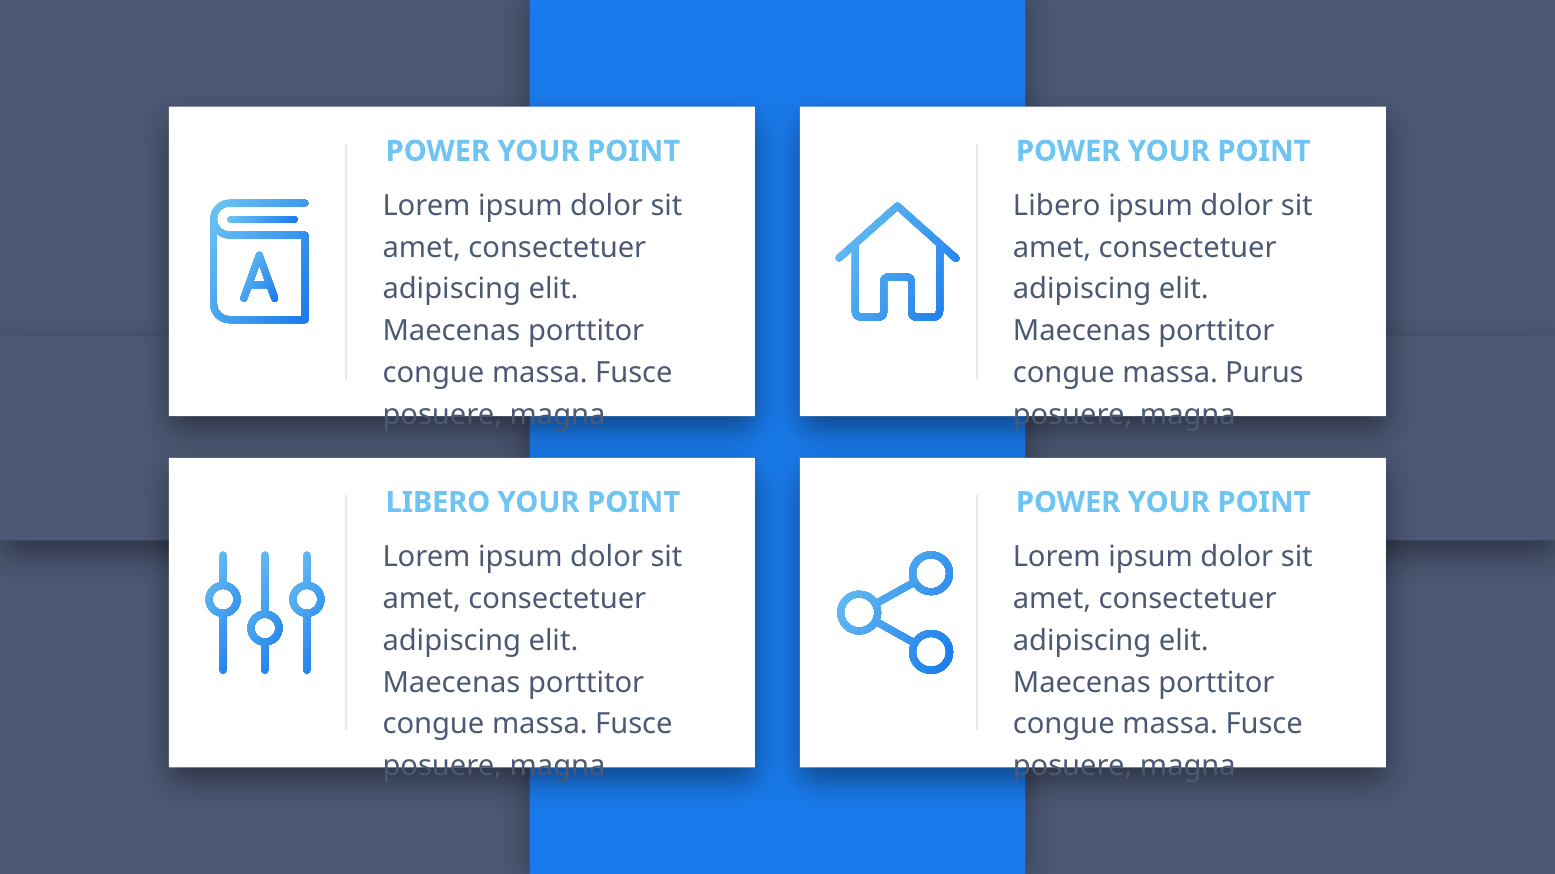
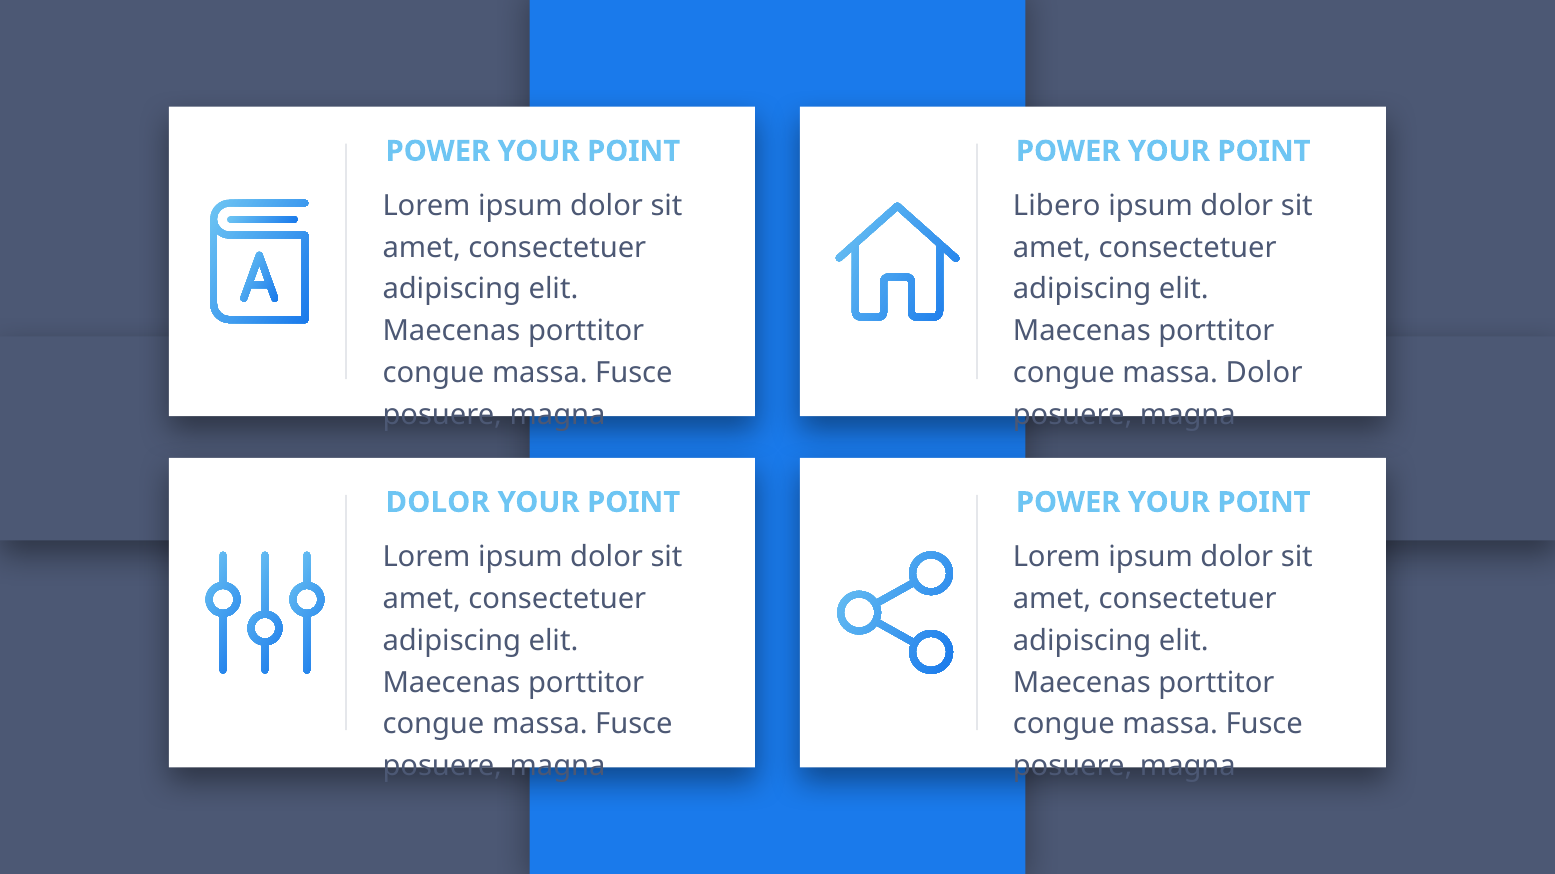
massa Purus: Purus -> Dolor (1264, 373)
LIBERO: LIBERO -> DOLOR (438, 503)
